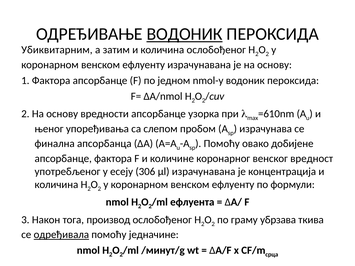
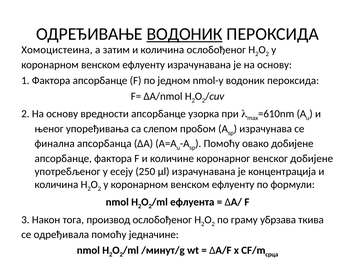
Убиквитарним: Убиквитарним -> Хомоцистеина (57, 50)
венског вредност: вредност -> добијене (312, 159)
306: 306 -> 250 (145, 172)
одређивала underline: present -> none (61, 235)
